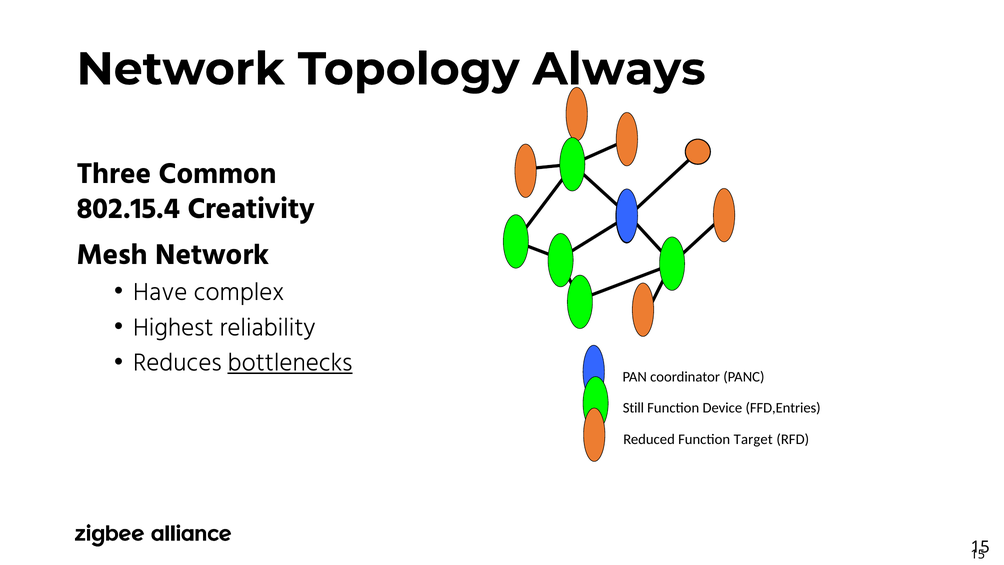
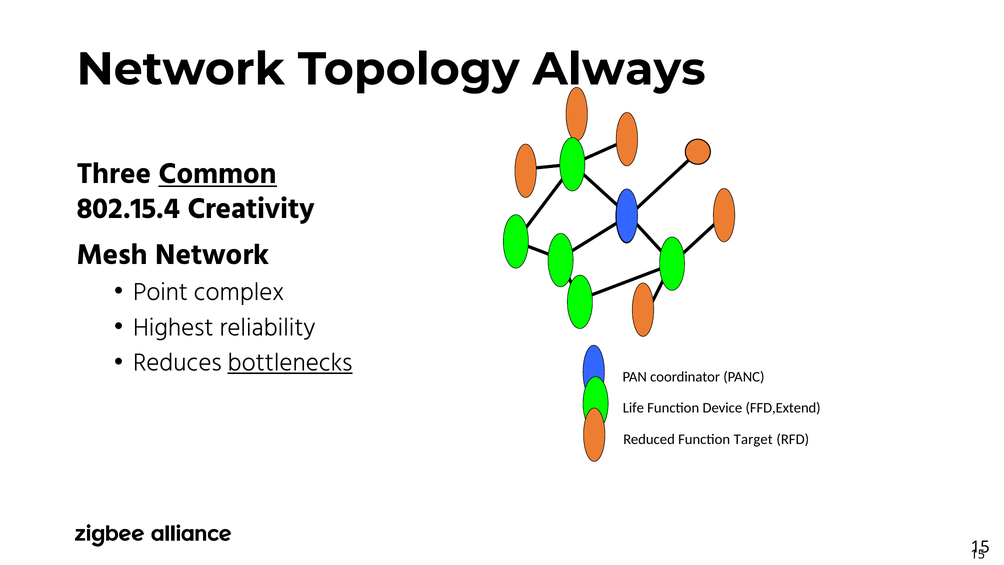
Common underline: none -> present (218, 174)
Have: Have -> Point (160, 292)
Still: Still -> Life (633, 408)
FFD,Entries: FFD,Entries -> FFD,Extend (783, 408)
